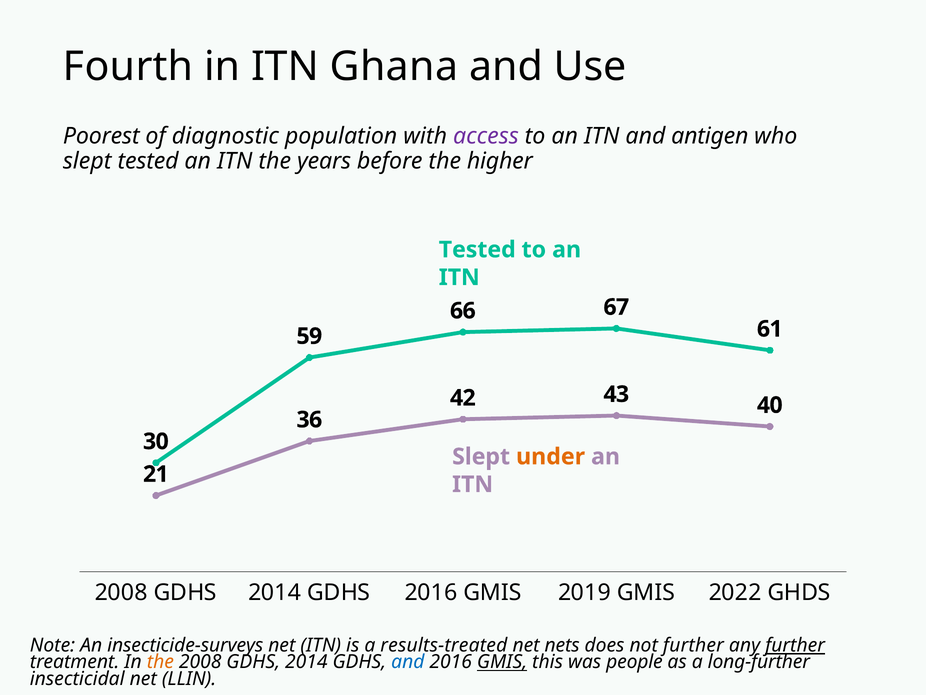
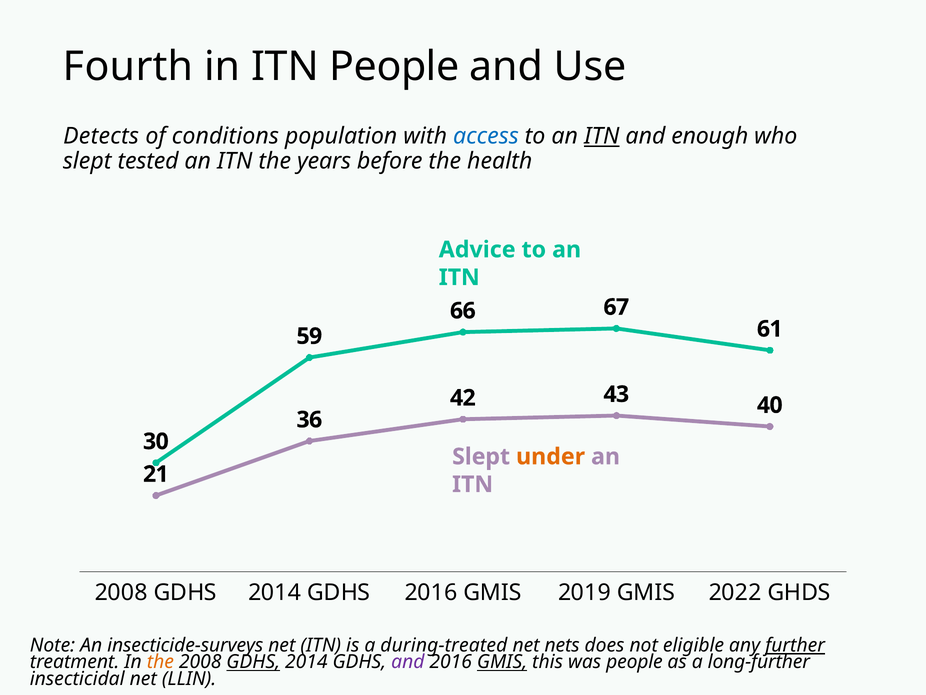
ITN Ghana: Ghana -> People (394, 66)
Poorest: Poorest -> Detects (101, 136)
diagnostic: diagnostic -> conditions (225, 136)
access colour: purple -> blue (486, 136)
ITN underline: none -> present (602, 136)
antigen: antigen -> enough (710, 136)
higher: higher -> health (500, 161)
Tested: Tested -> Advice (477, 249)
results-treated: results-treated -> during-treated (444, 645)
not further: further -> eligible (694, 645)
GDHS underline: none -> present (253, 662)
and colour: blue -> purple (408, 662)
